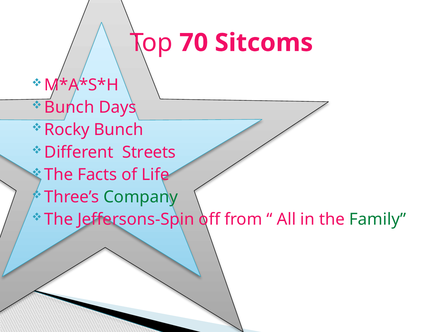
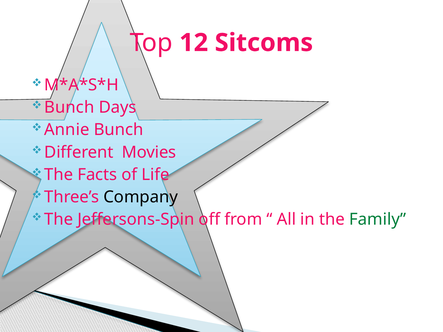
70: 70 -> 12 (194, 43)
Rocky: Rocky -> Annie (67, 130)
Streets: Streets -> Movies (149, 152)
Company colour: green -> black (141, 197)
